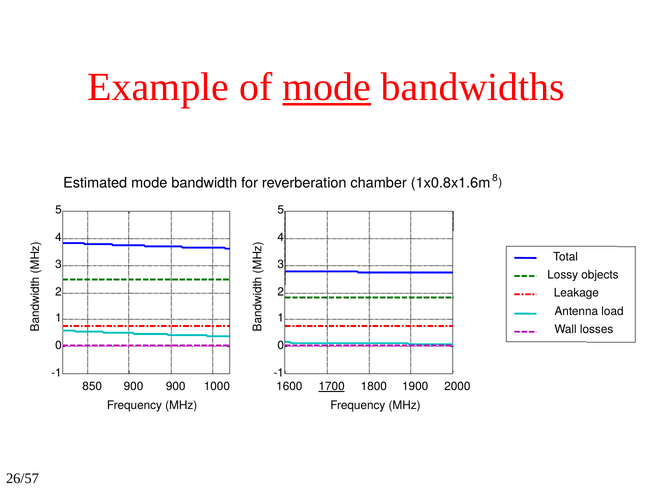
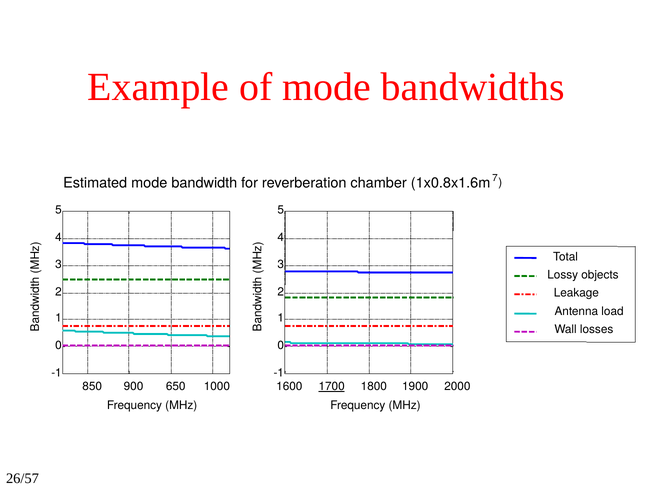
mode underline: present -> none (327, 87)
8: 8 -> 7 (495, 178)
900 900: 900 -> 650 (176, 386)
